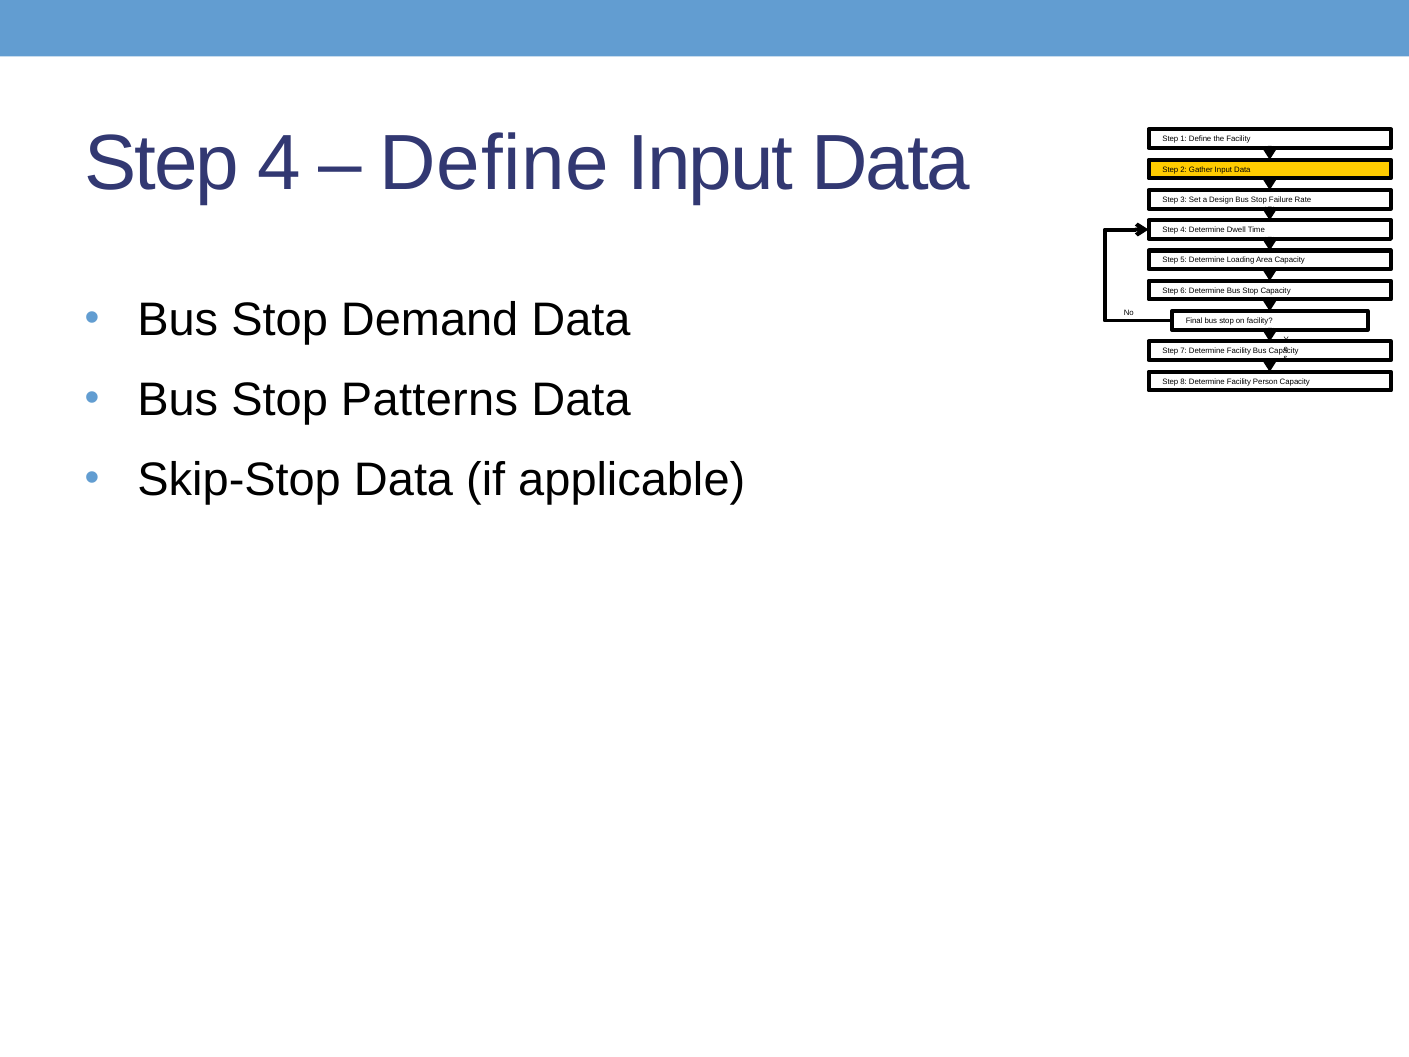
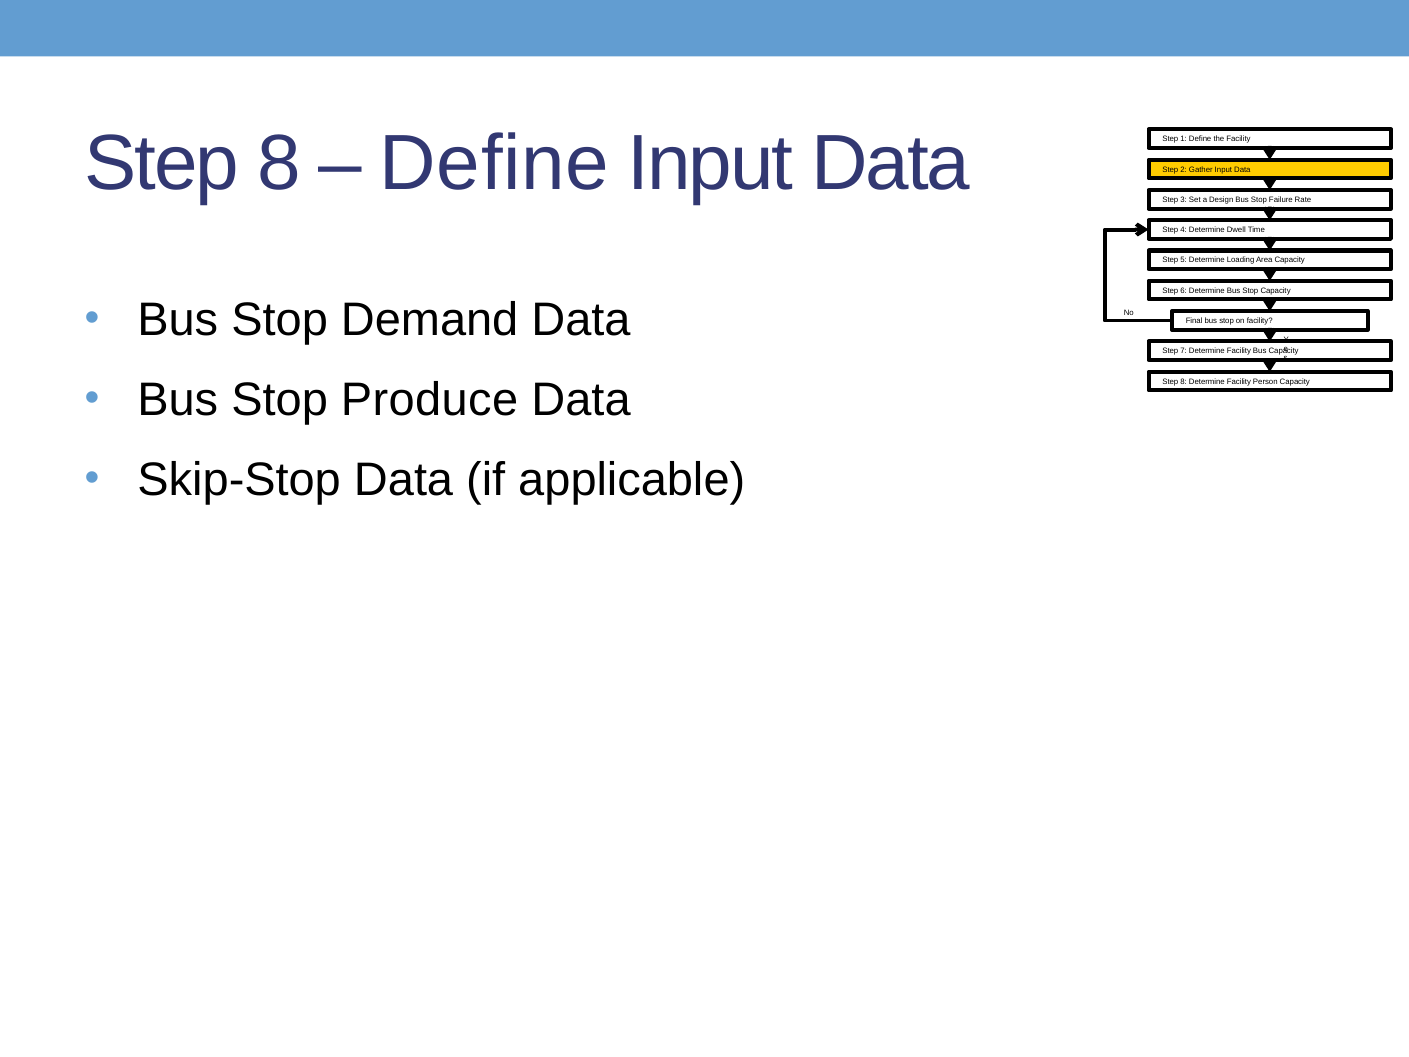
4: 4 -> 8 (279, 164)
Patterns: Patterns -> Produce (430, 400)
